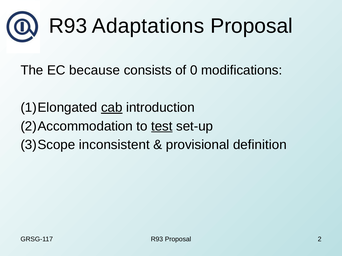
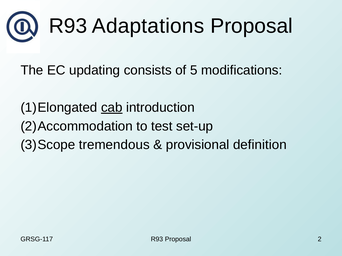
because: because -> updating (95, 70)
0: 0 -> 5 (194, 70)
test underline: present -> none (162, 126)
inconsistent: inconsistent -> tremendous (114, 145)
